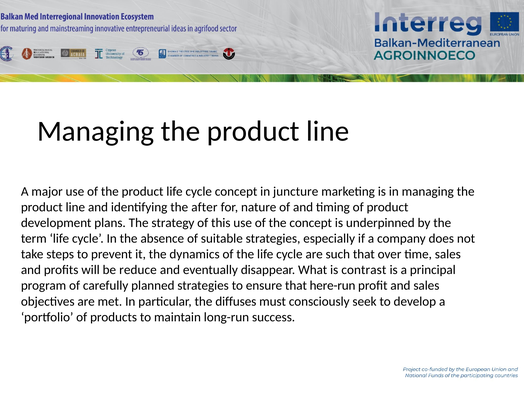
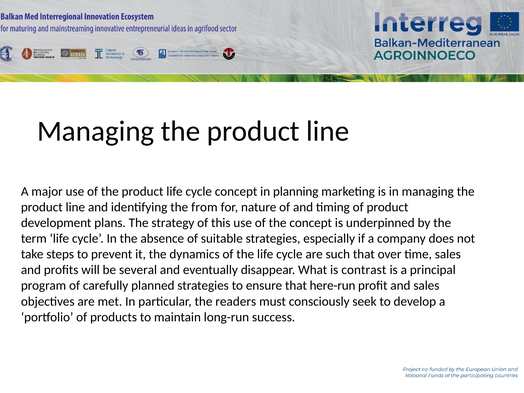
juncture: juncture -> planning (296, 191)
after: after -> from (204, 207)
reduce: reduce -> several (138, 270)
diffuses: diffuses -> readers (236, 301)
